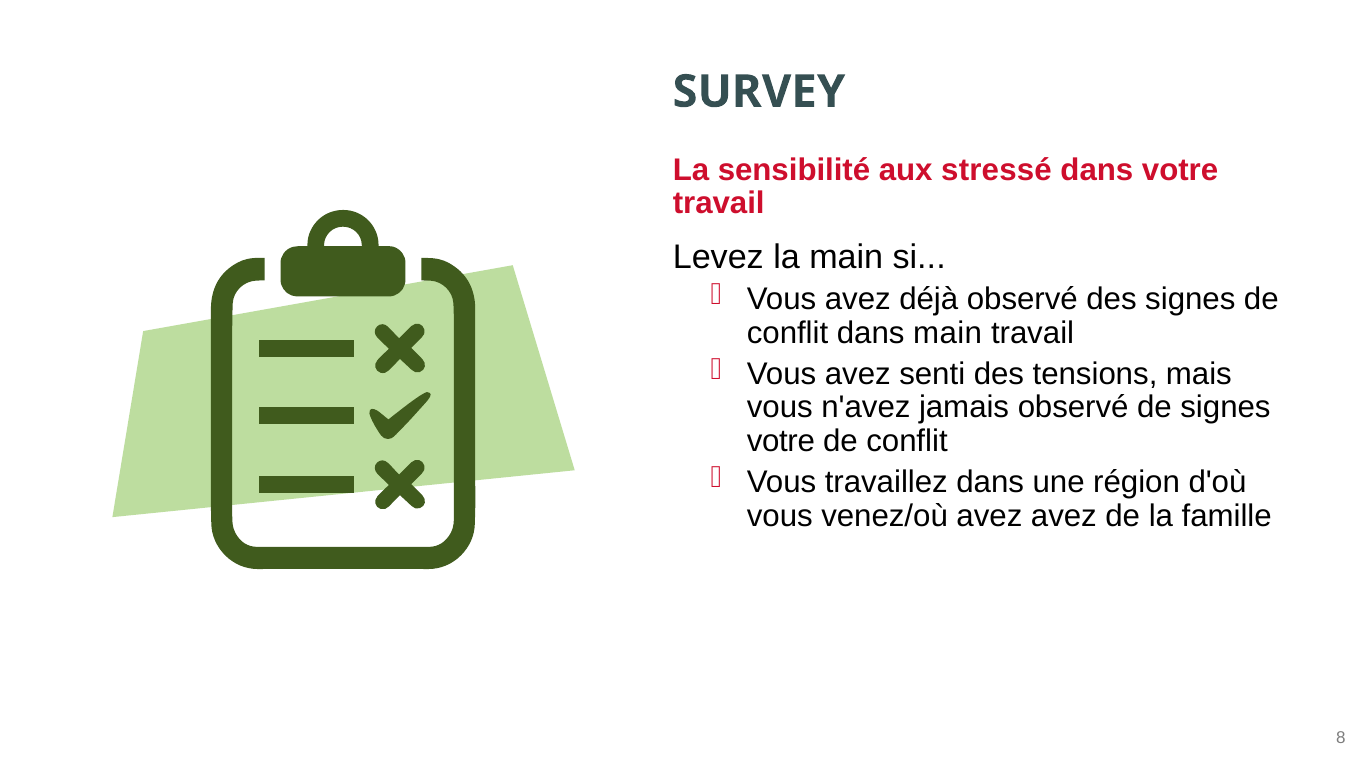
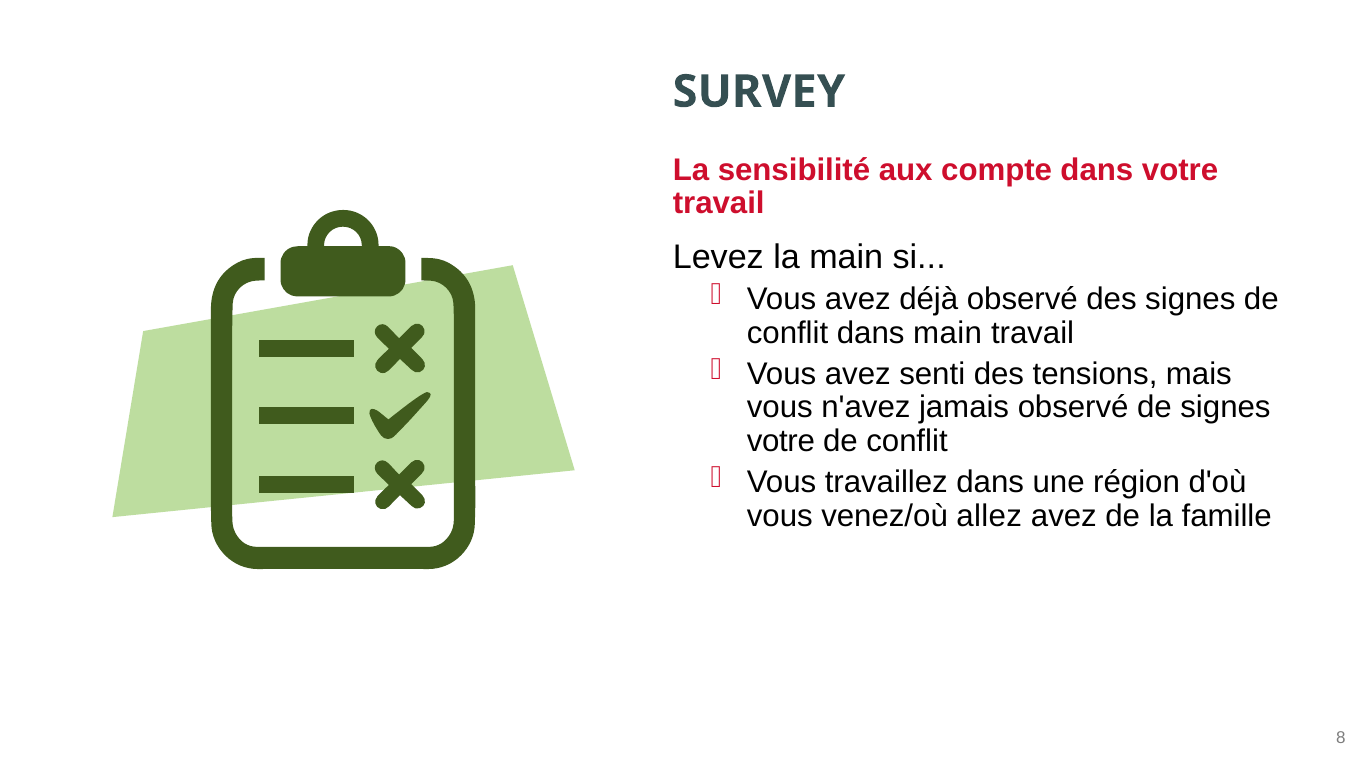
stressé: stressé -> compte (997, 170)
venez/où avez: avez -> allez (989, 516)
